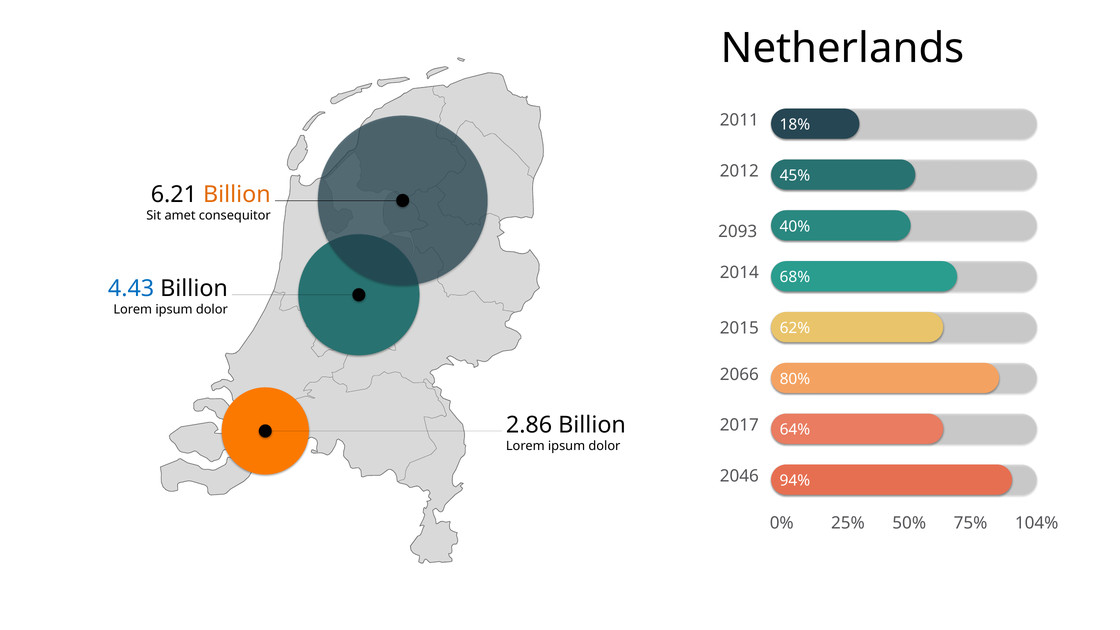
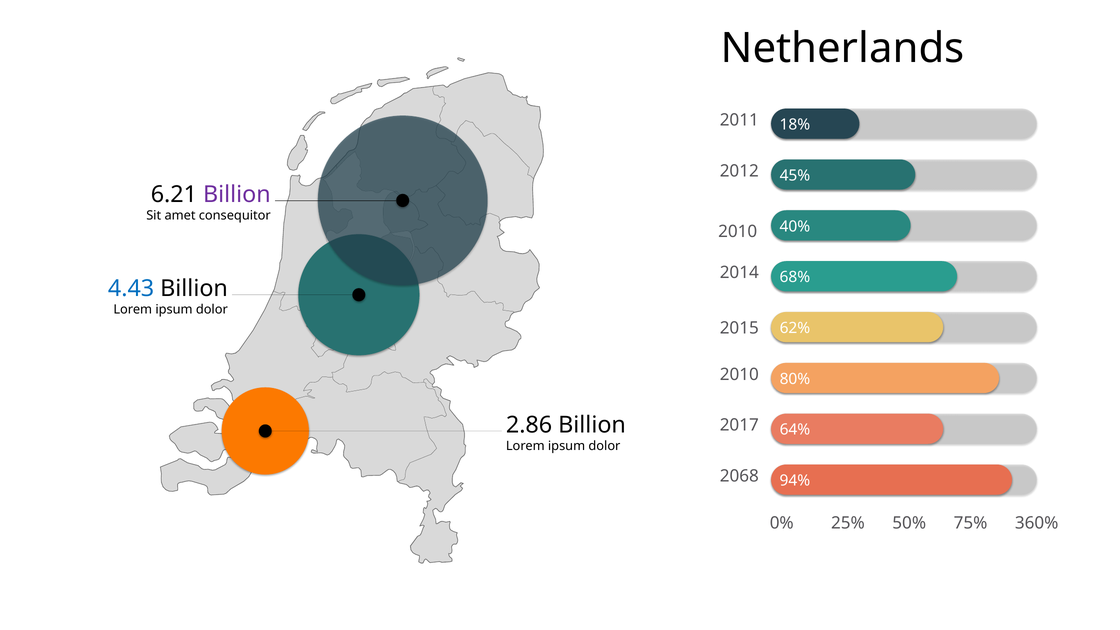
Billion colour: orange -> purple (237, 194)
2093: 2093 -> 2010 (738, 232)
2066: 2066 -> 2010 (739, 374)
2046: 2046 -> 2068 (739, 476)
104%: 104% -> 360% (1037, 523)
